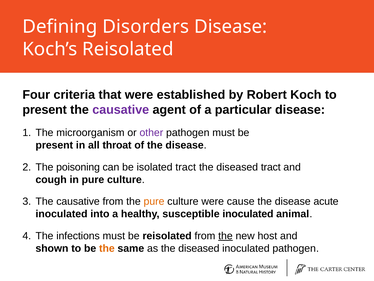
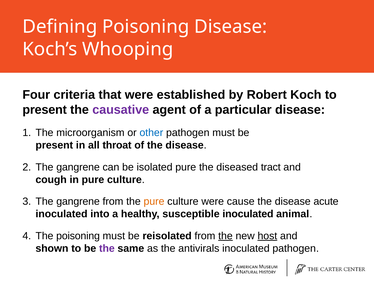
Defining Disorders: Disorders -> Poisoning (146, 27)
Koch’s Reisolated: Reisolated -> Whooping (128, 49)
other colour: purple -> blue (151, 133)
poisoning: poisoning -> gangrene (78, 167)
isolated tract: tract -> pure (186, 167)
causative: causative -> gangrene (78, 201)
The infections: infections -> poisoning (78, 235)
host underline: none -> present (267, 235)
the colour: orange -> purple (107, 248)
as the diseased: diseased -> antivirals (199, 248)
